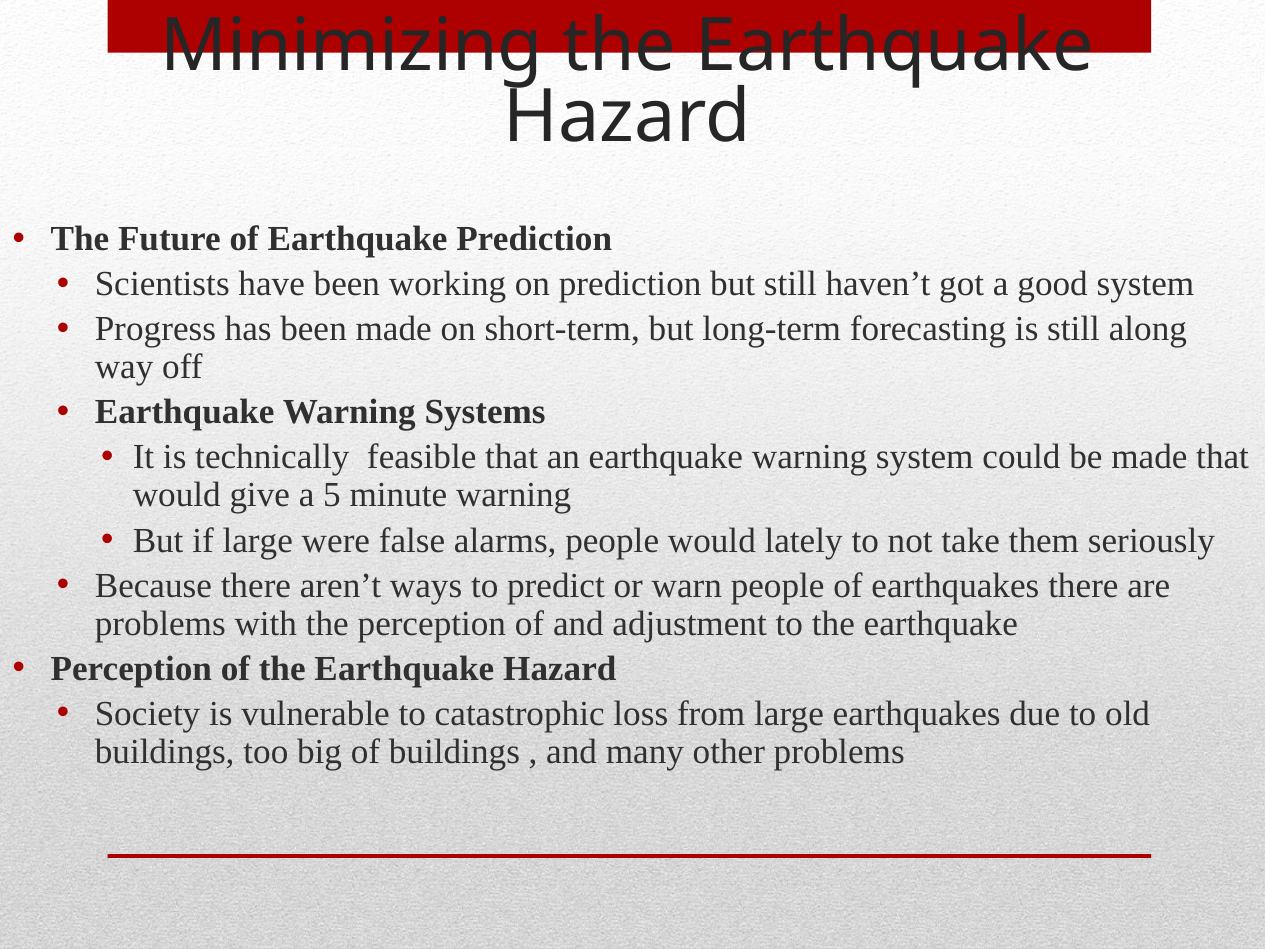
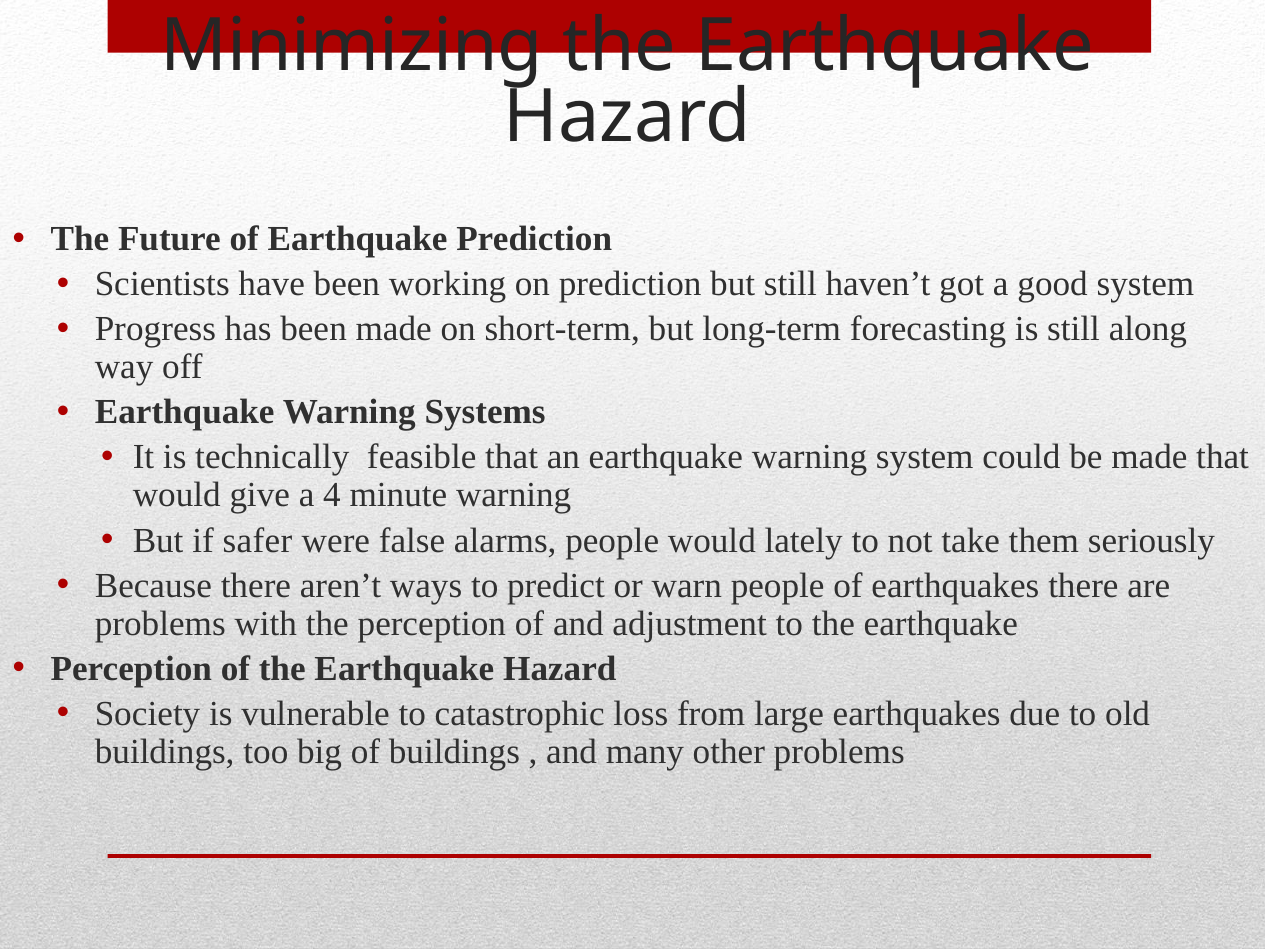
5: 5 -> 4 (332, 495)
if large: large -> safer (258, 540)
